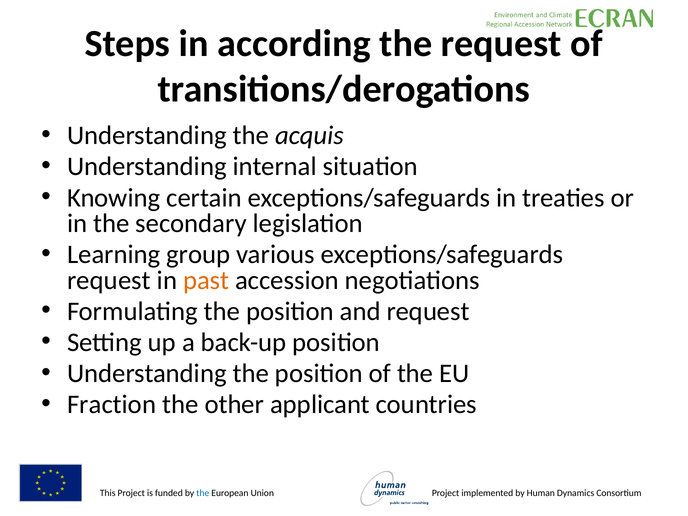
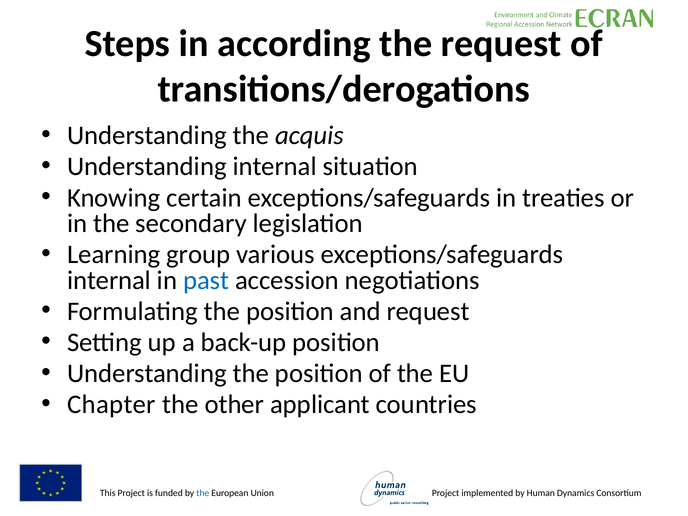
request: request -> internal (109, 280)
past colour: orange -> blue (206, 280)
Fraction: Fraction -> Chapter (112, 404)
